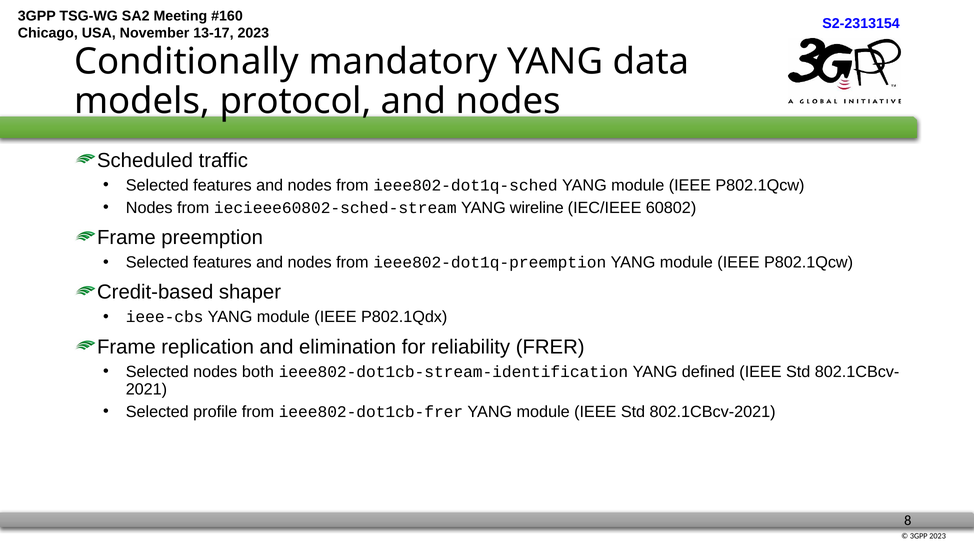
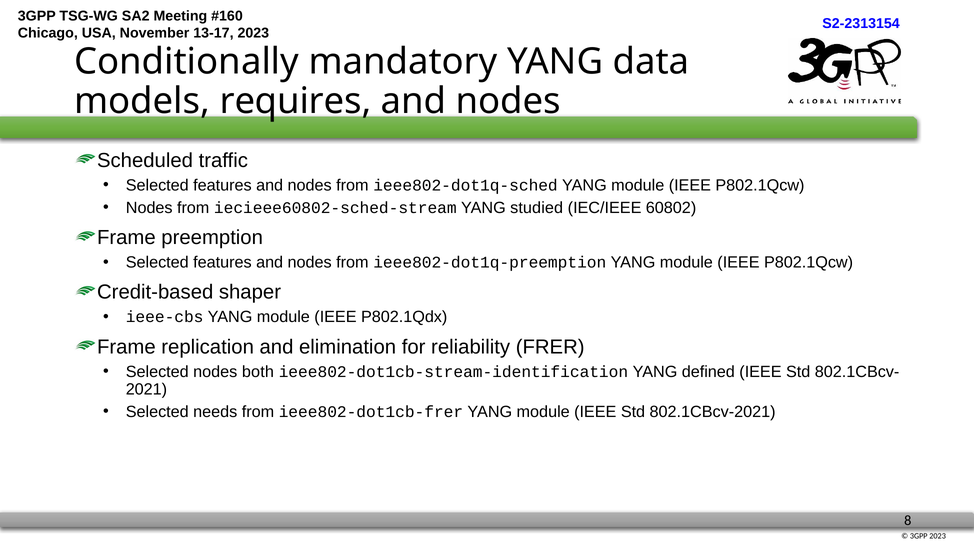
protocol: protocol -> requires (295, 101)
wireline: wireline -> studied (537, 208)
profile: profile -> needs (215, 412)
